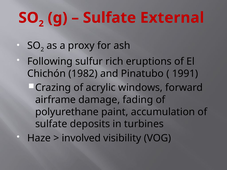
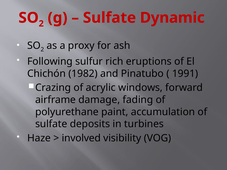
External: External -> Dynamic (172, 18)
